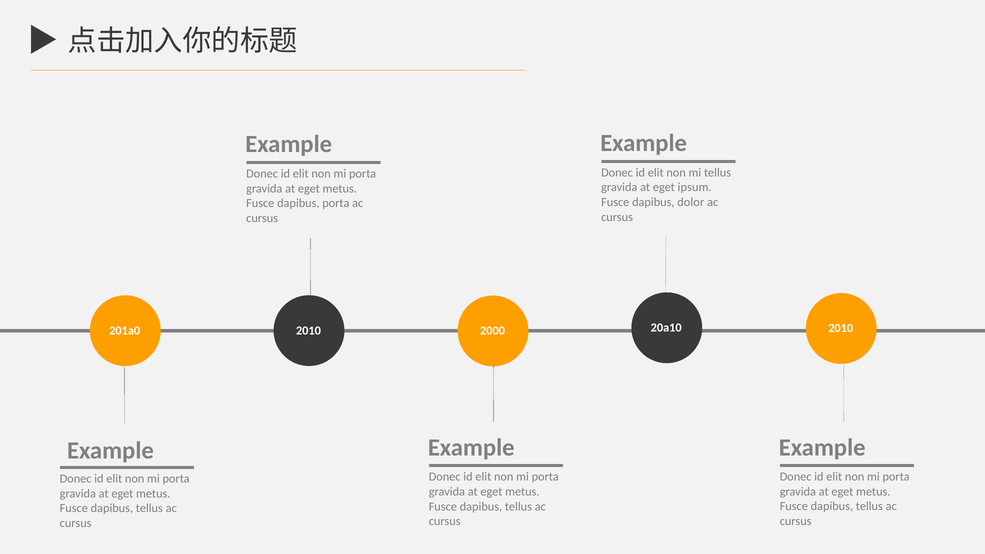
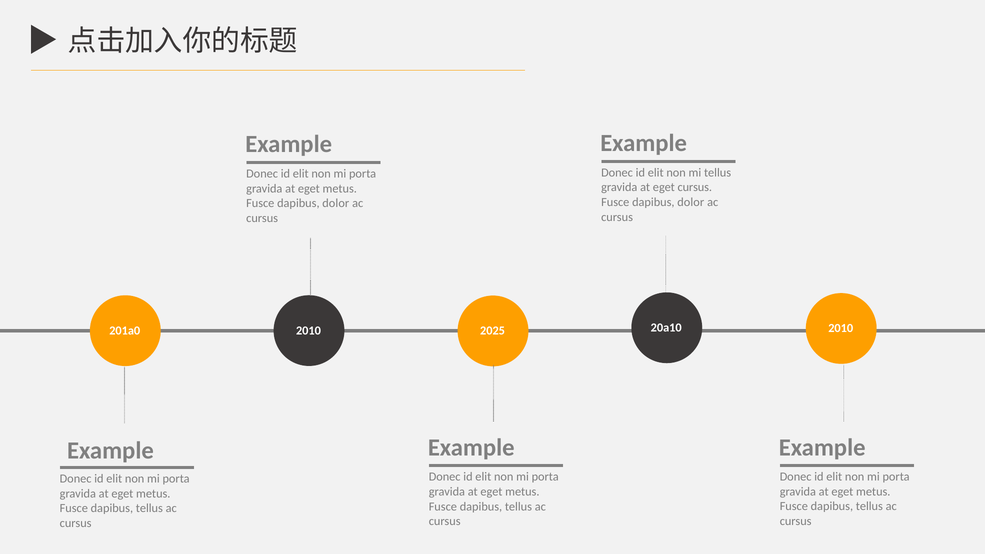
eget ipsum: ipsum -> cursus (695, 188)
porta: porta -> dolor (336, 203)
2000: 2000 -> 2025 (493, 331)
